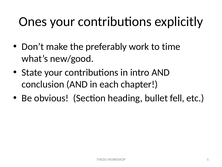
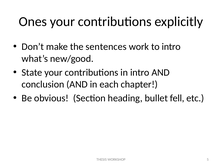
preferably: preferably -> sentences (106, 47)
to time: time -> intro (171, 47)
